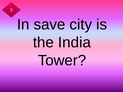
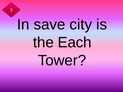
India: India -> Each (75, 43)
